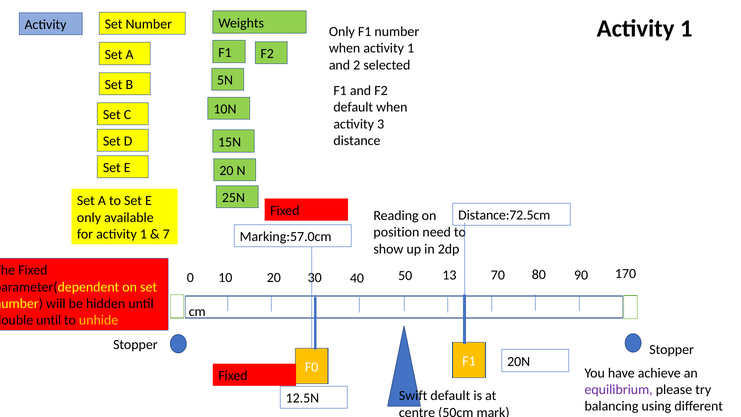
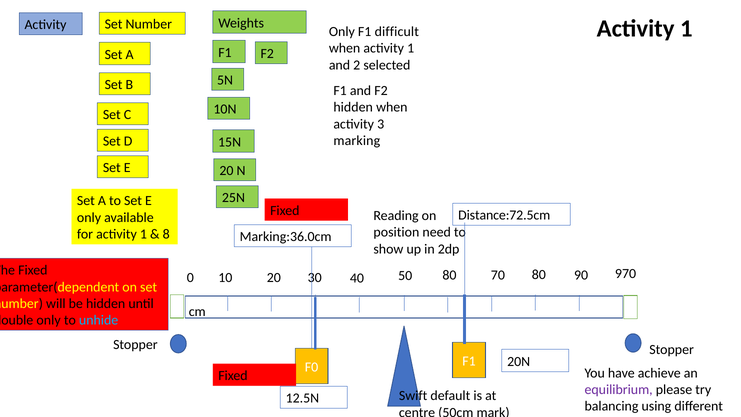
F1 number: number -> difficult (397, 32)
default: default -> hidden (353, 107)
distance: distance -> marking (357, 141)
7: 7 -> 8 (166, 234)
Marking:57.0cm: Marking:57.0cm -> Marking:36.0cm (286, 236)
50 13: 13 -> 80 (449, 275)
170: 170 -> 970 (626, 274)
until: until -> only (49, 320)
unhide colour: yellow -> light blue (99, 320)
